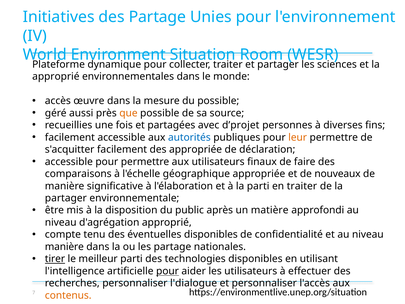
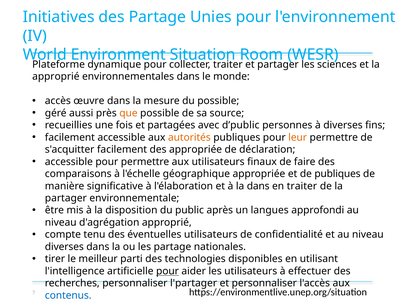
d’projet: d’projet -> d’public (241, 125)
autorités colour: blue -> orange (189, 137)
de nouveaux: nouveaux -> publiques (338, 174)
la parti: parti -> dans (258, 186)
matière: matière -> langues (270, 210)
éventuelles disponibles: disponibles -> utilisateurs (211, 234)
manière: manière -> diverses (64, 247)
tirer underline: present -> none (55, 259)
l'dialogue: l'dialogue -> l'partager (194, 283)
contenus colour: orange -> blue (68, 295)
